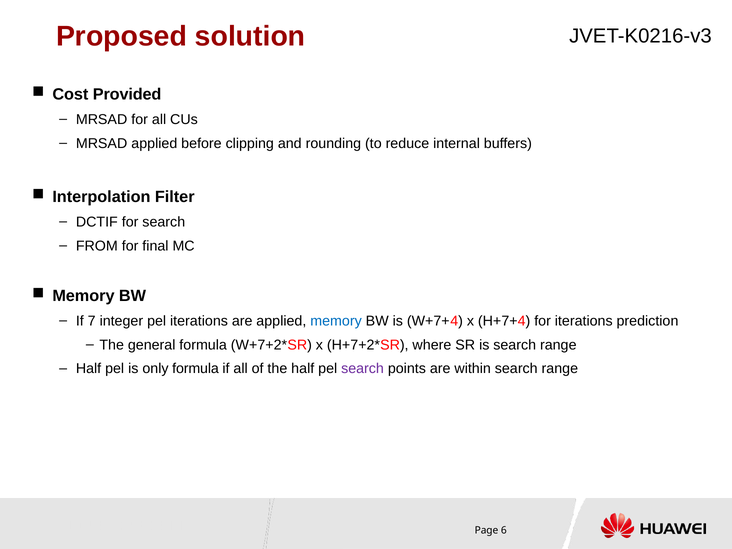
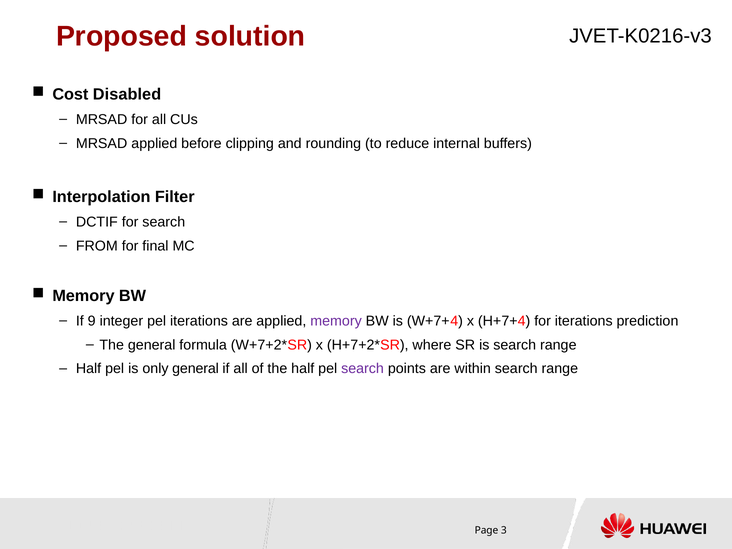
Provided: Provided -> Disabled (127, 94)
7: 7 -> 9 (92, 321)
memory colour: blue -> purple (336, 321)
only formula: formula -> general (196, 369)
6: 6 -> 3 (504, 531)
